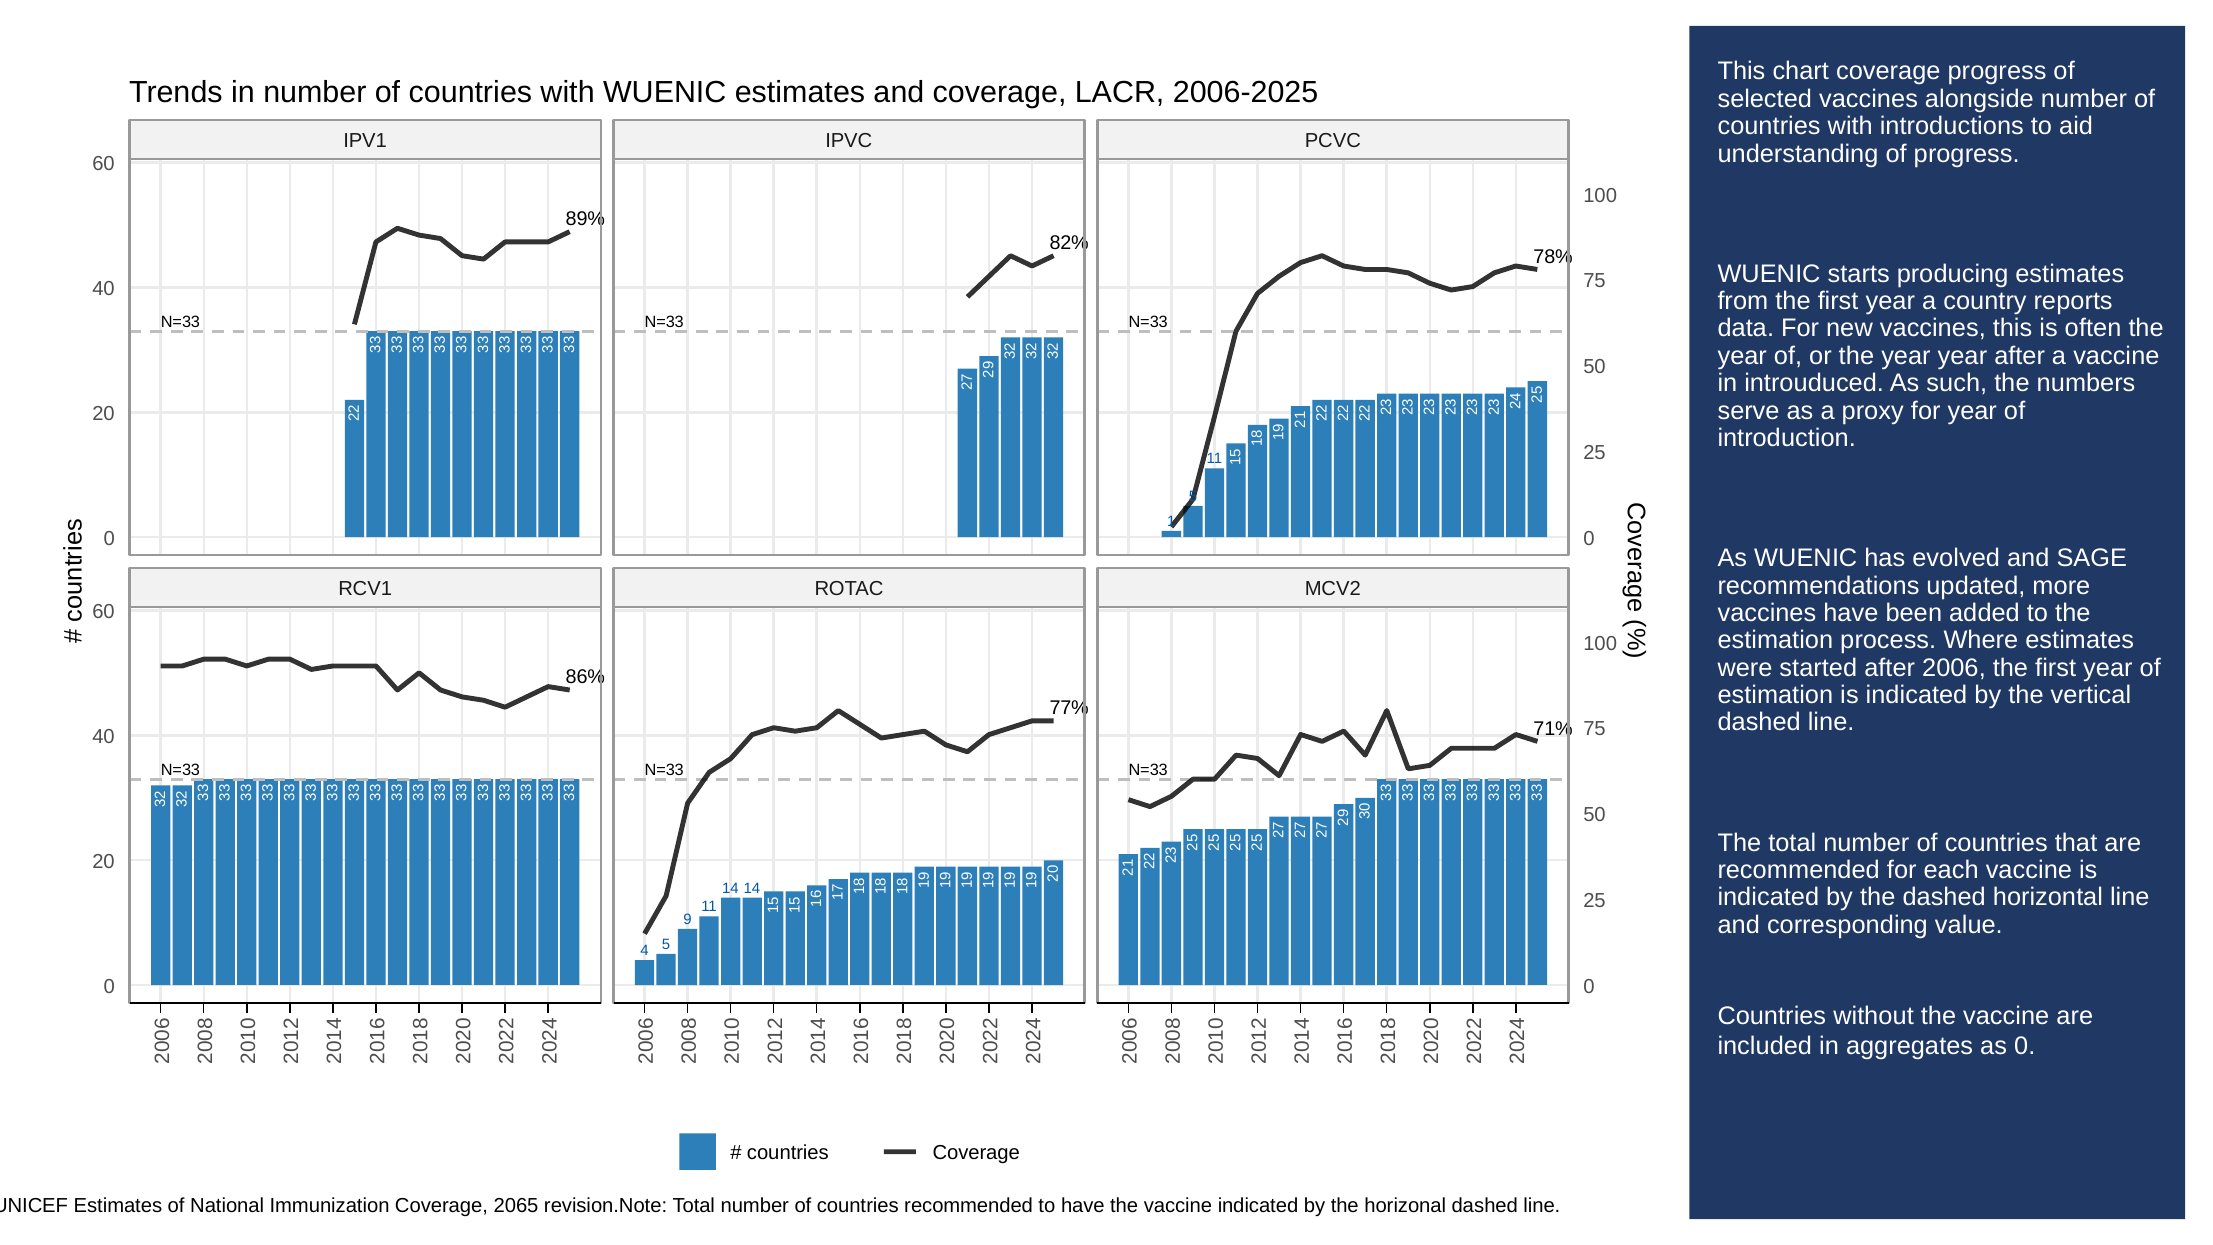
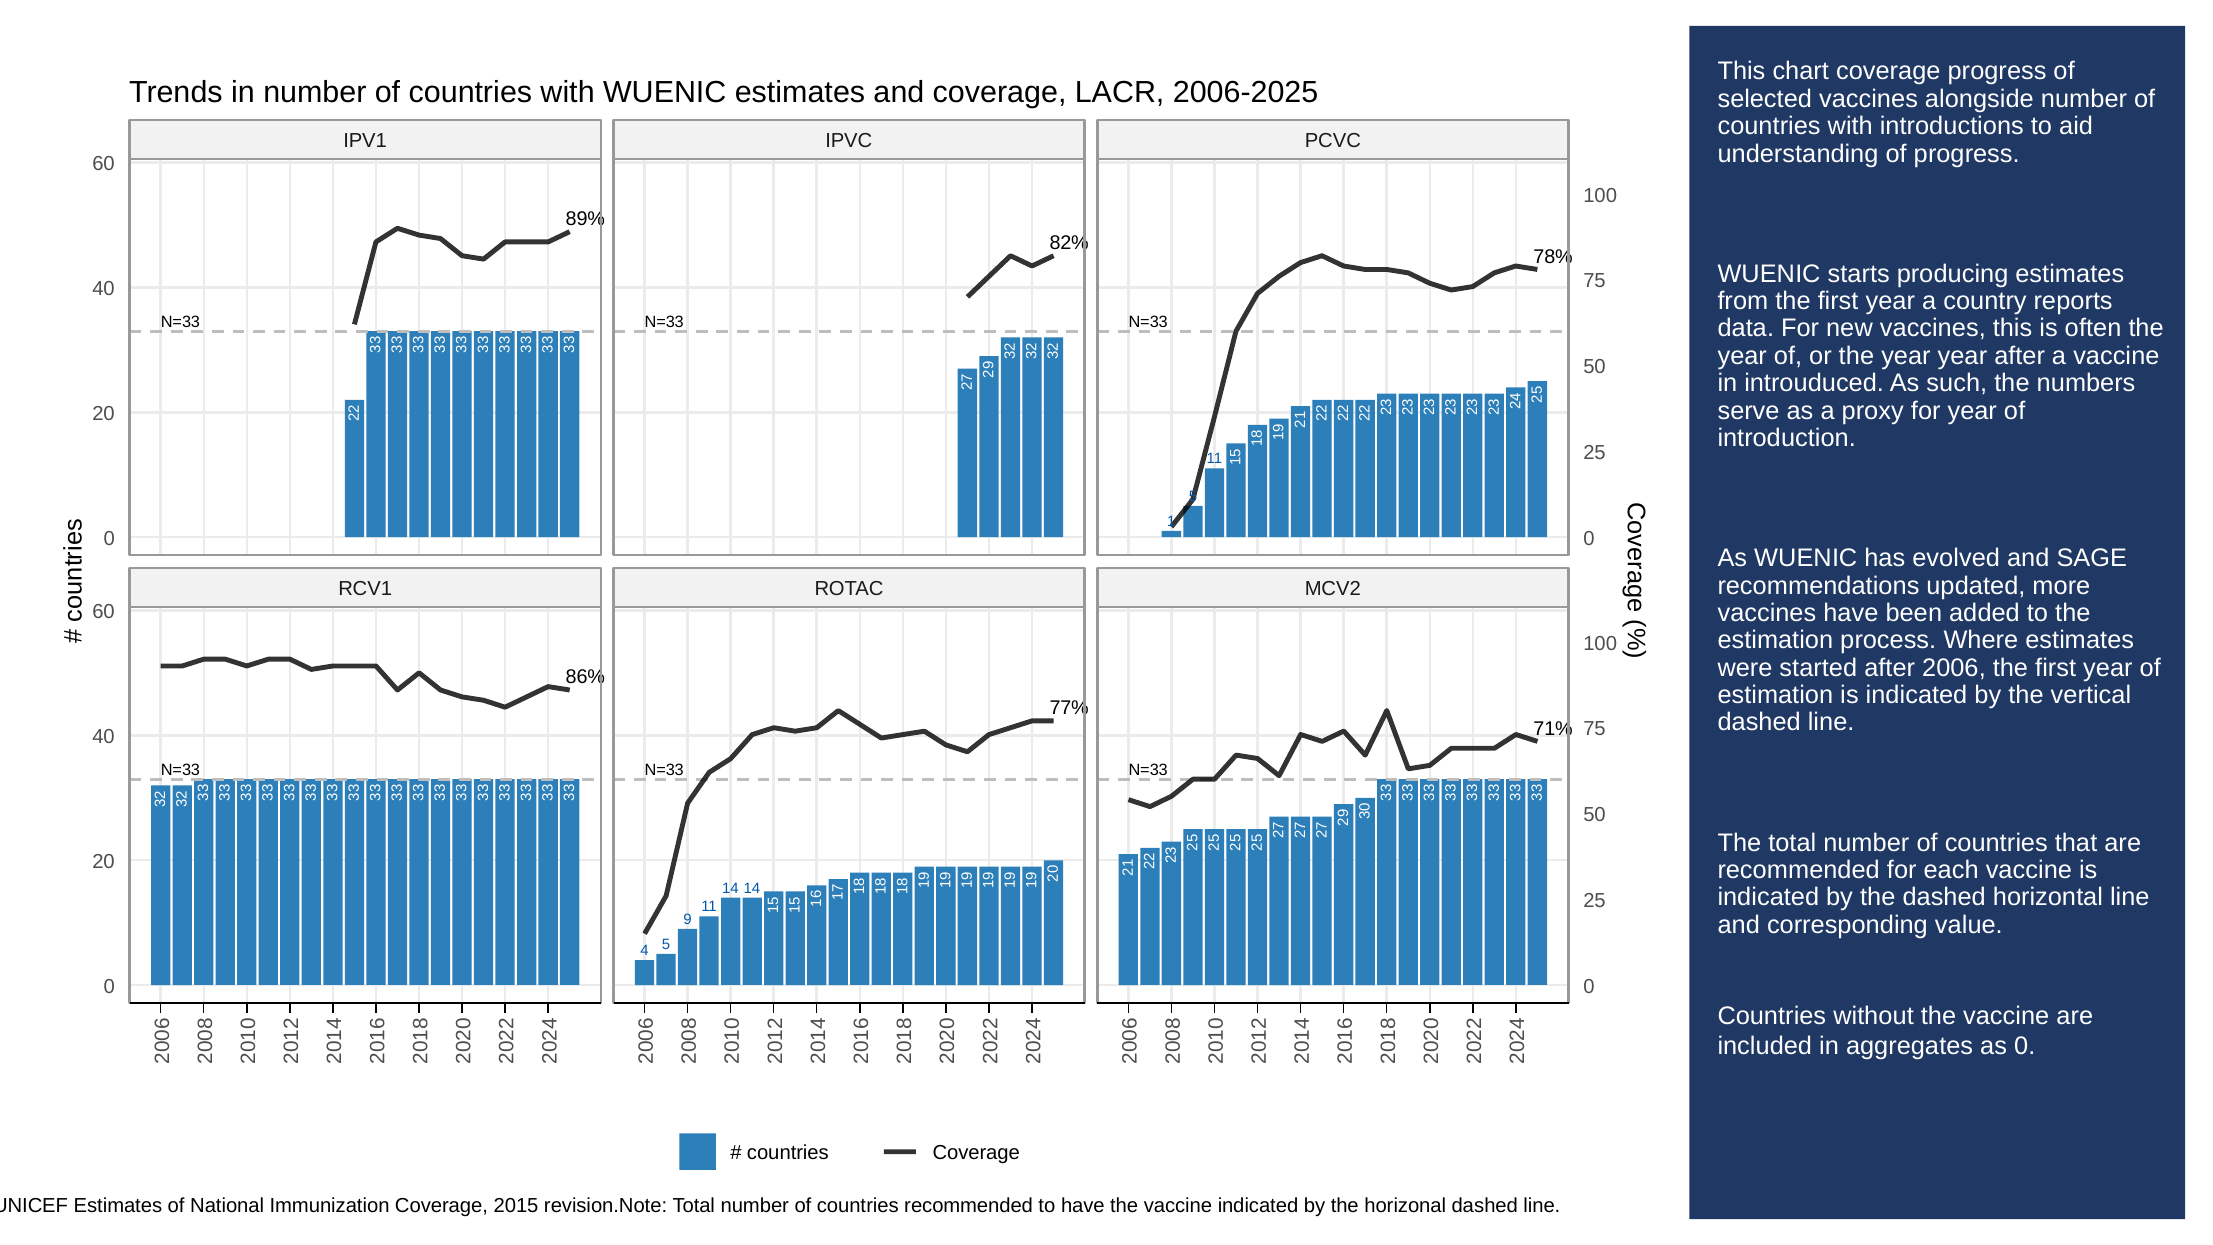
2065: 2065 -> 2015 (516, 1205)
